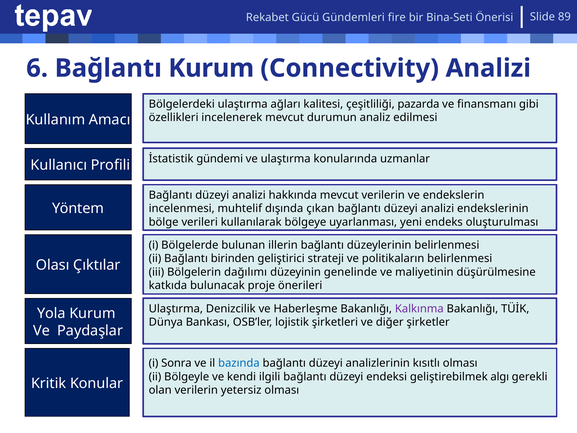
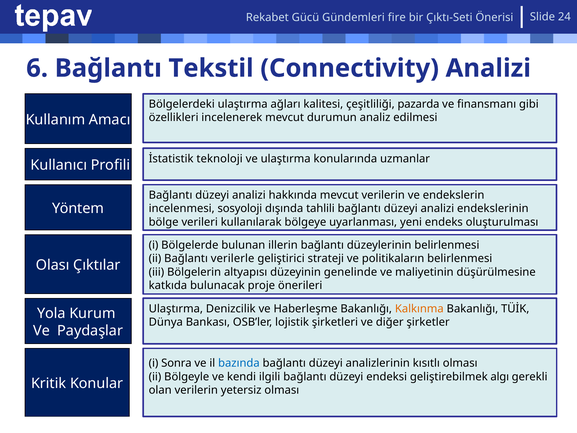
Bina-Seti: Bina-Seti -> Çıktı-Seti (449, 18)
89: 89 -> 24 (564, 17)
Bağlantı Kurum: Kurum -> Tekstil (211, 68)
gündemi: gündemi -> teknoloji (220, 159)
muhtelif: muhtelif -> sosyoloji (240, 208)
çıkan: çıkan -> tahlili (320, 208)
birinden: birinden -> verilerle (233, 258)
dağılımı: dağılımı -> altyapısı (246, 272)
Kalkınma colour: purple -> orange (419, 308)
